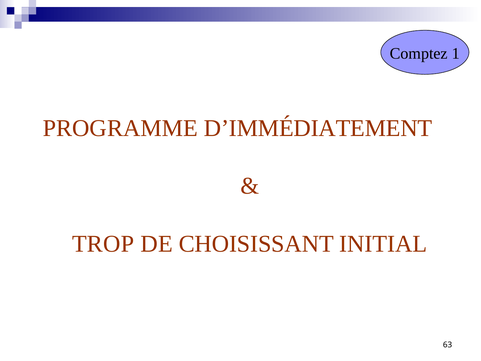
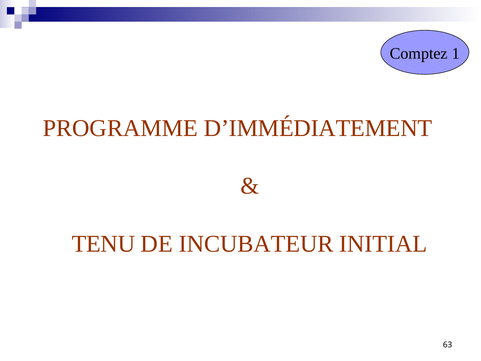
TROP: TROP -> TENU (103, 244)
CHOISISSANT: CHOISISSANT -> INCUBATEUR (256, 244)
